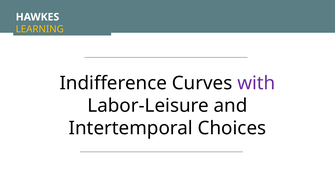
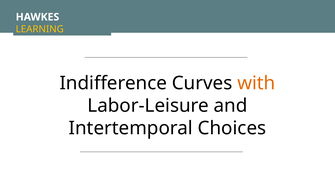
with colour: purple -> orange (256, 83)
